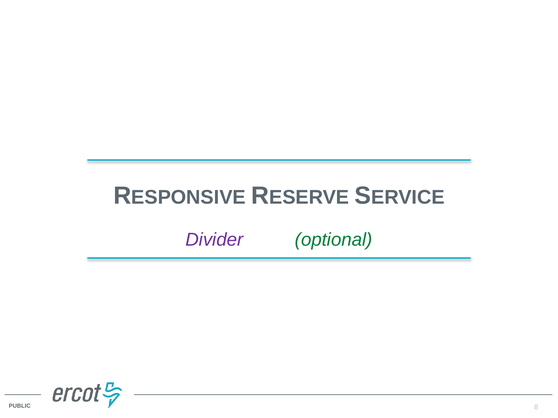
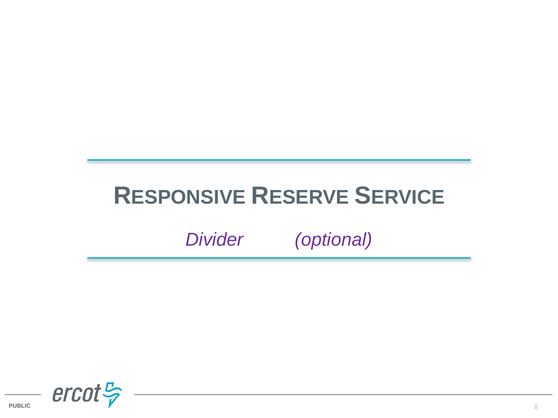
optional colour: green -> purple (334, 240)
